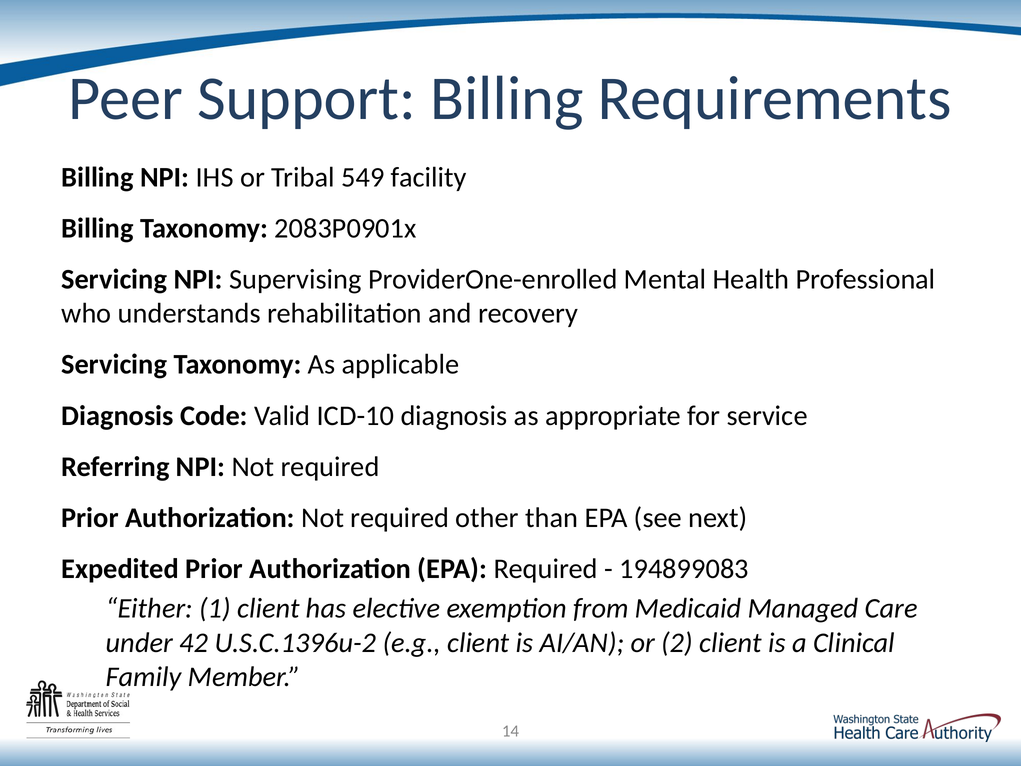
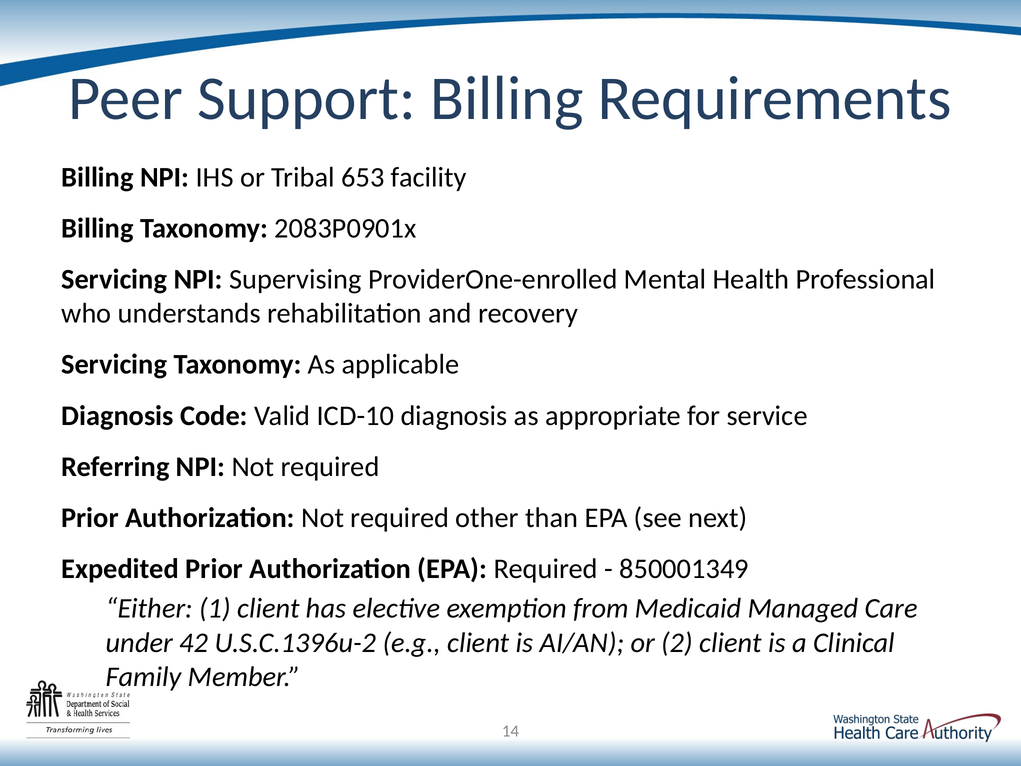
549: 549 -> 653 (363, 177)
194899083: 194899083 -> 850001349 (684, 569)
